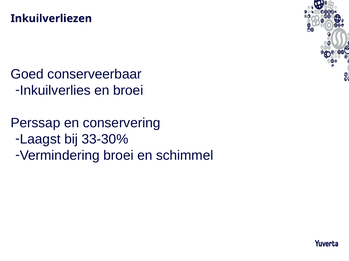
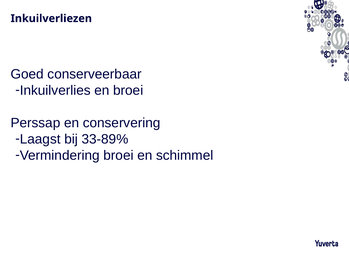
33-30%: 33-30% -> 33-89% (105, 140)
